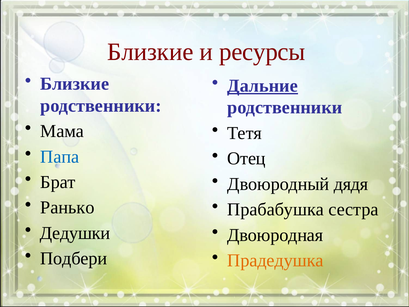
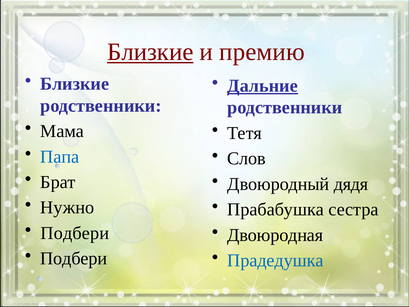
Близкие underline: none -> present (150, 52)
ресурсы: ресурсы -> премию (262, 52)
Отец: Отец -> Слов (246, 158)
Ранько: Ранько -> Нужно (67, 207)
Дедушки: Дедушки -> Подбери (75, 233)
Прадедушка colour: orange -> blue (275, 260)
